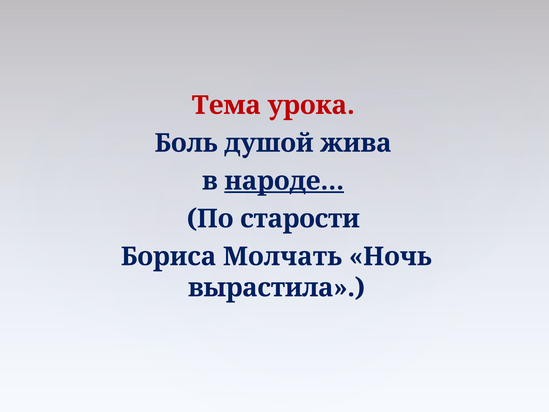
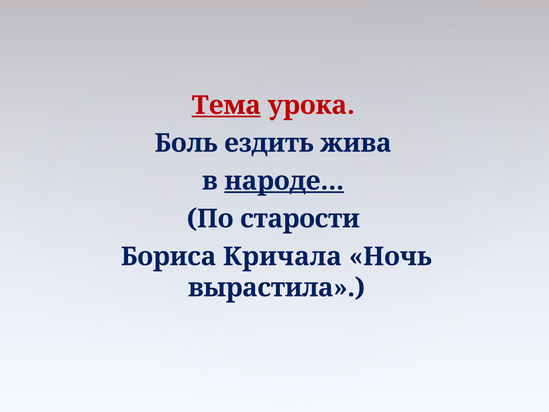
Тема underline: none -> present (226, 105)
душой: душой -> ездить (269, 143)
Молчать: Молчать -> Кричала (282, 256)
